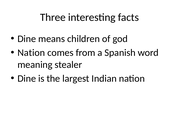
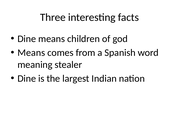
Nation: Nation -> Means (31, 53)
